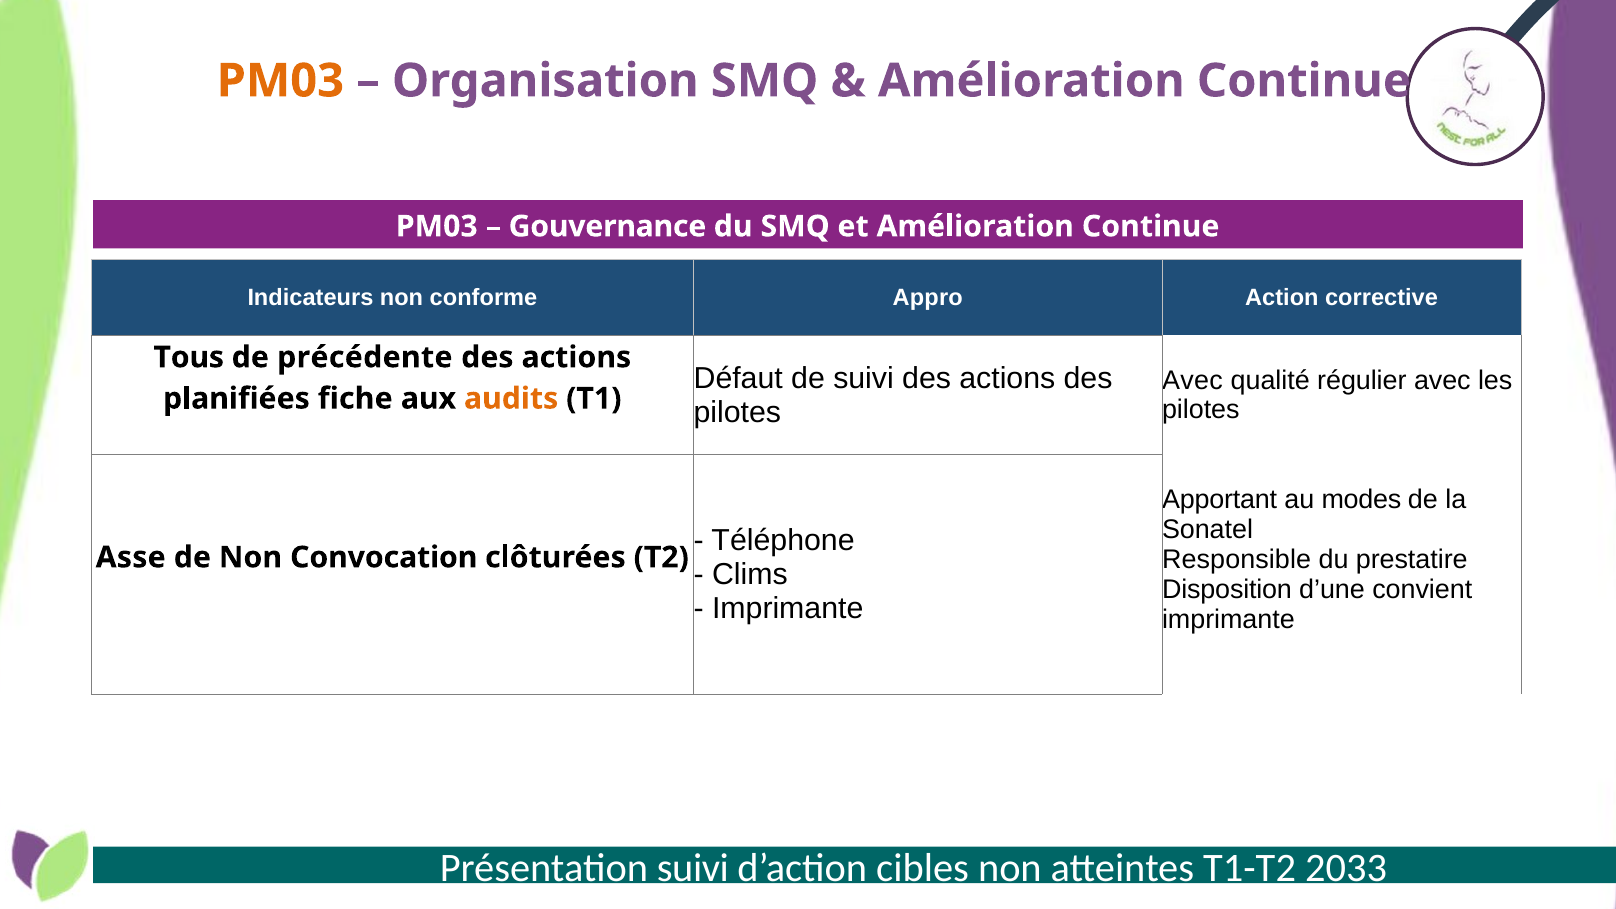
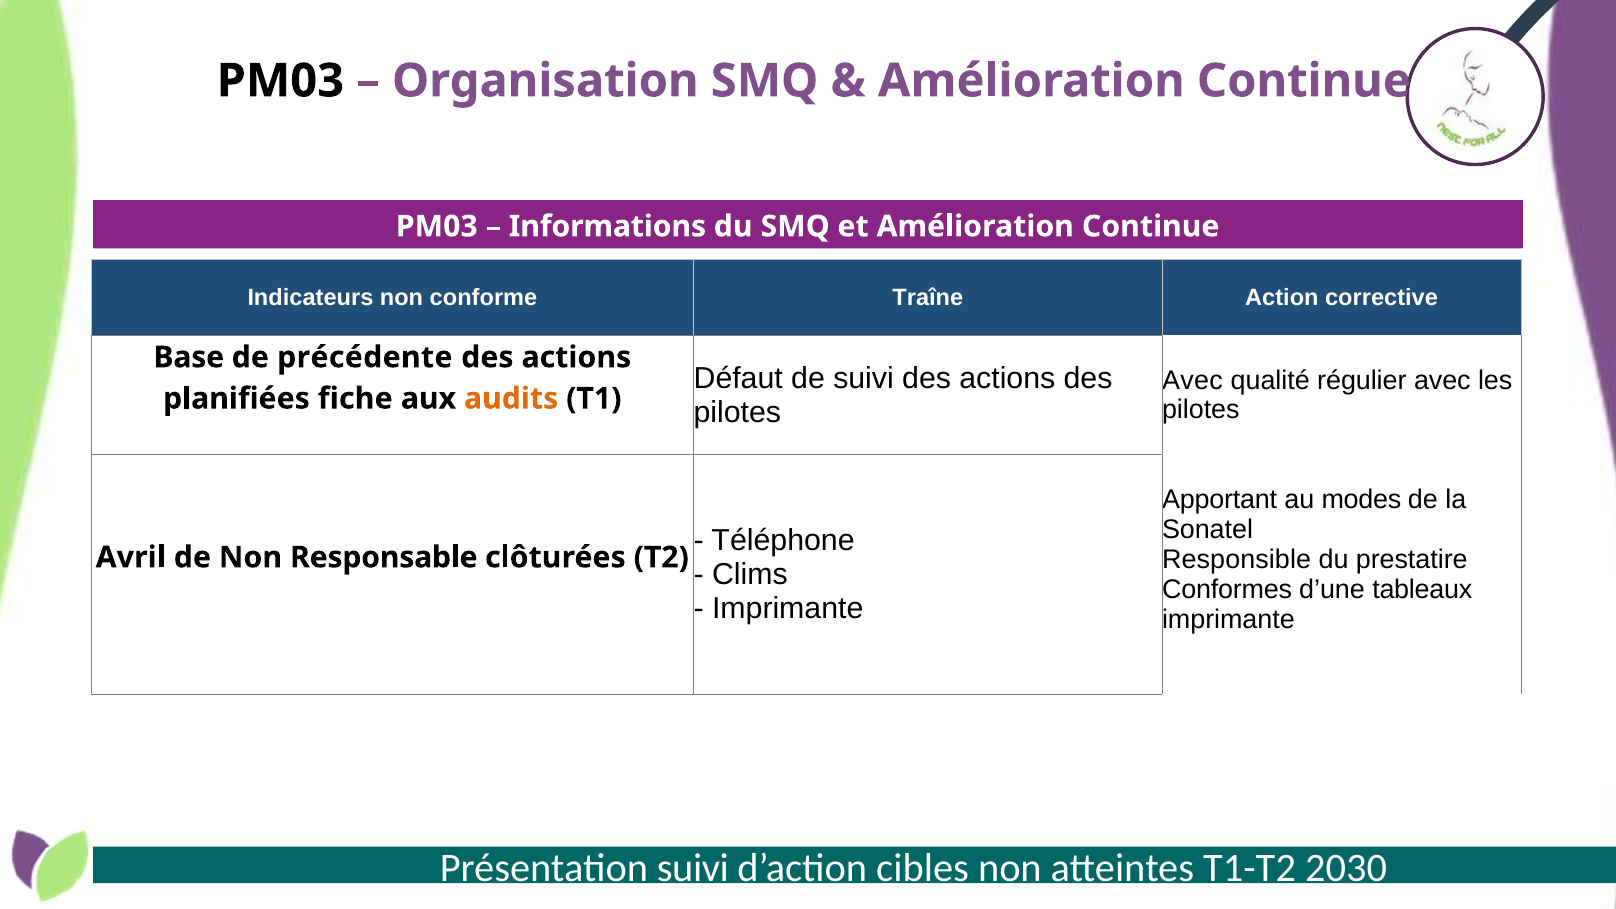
PM03 colour: orange -> black (280, 81)
Gouvernance: Gouvernance -> Informations (607, 226)
Appro: Appro -> Traîne (928, 298)
Tous: Tous -> Base (189, 357)
Asse: Asse -> Avril (131, 557)
Convocation: Convocation -> Responsable (384, 557)
Disposition: Disposition -> Conformes (1227, 590)
convient: convient -> tableaux (1422, 590)
2033: 2033 -> 2030 (1346, 868)
